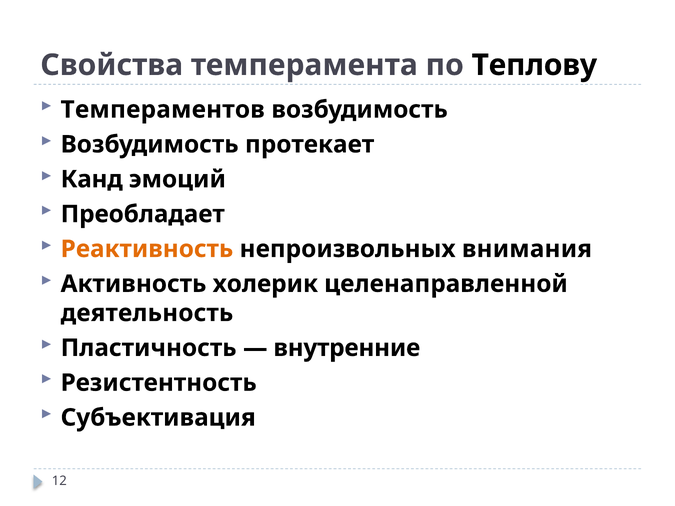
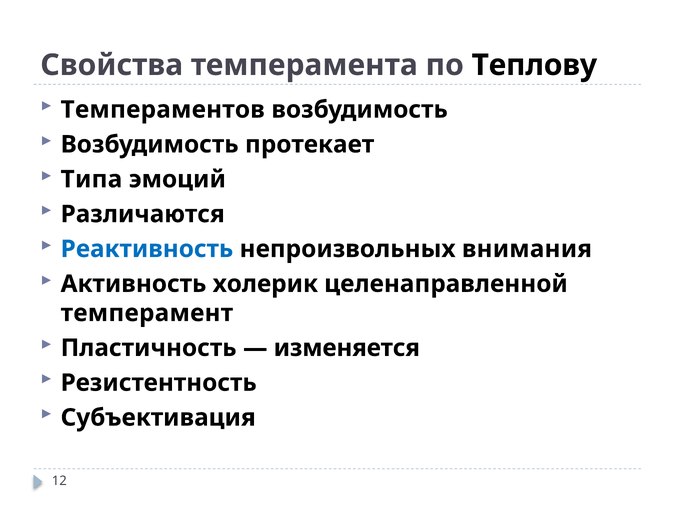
Канд: Канд -> Типа (91, 179)
Преобладает: Преобладает -> Различаются (143, 214)
Реактивность colour: orange -> blue (147, 249)
деятельность: деятельность -> темперамент (147, 313)
внутренние: внутренние -> изменяется (347, 348)
